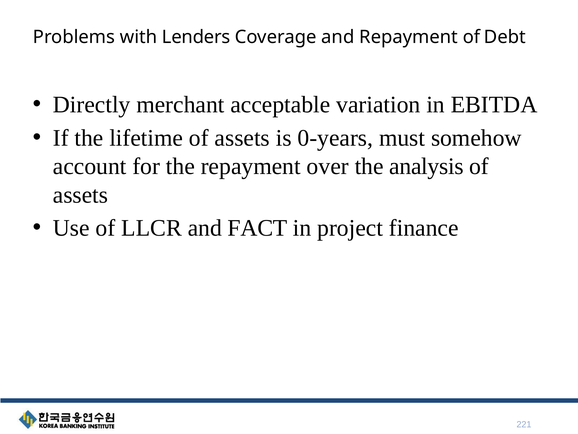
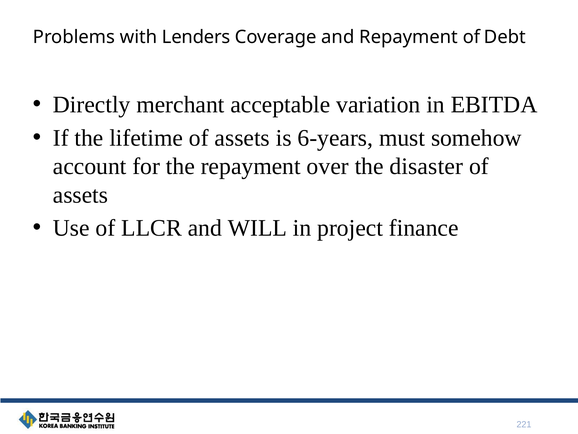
0-years: 0-years -> 6-years (335, 138)
analysis: analysis -> disaster (426, 166)
FACT: FACT -> WILL (257, 228)
